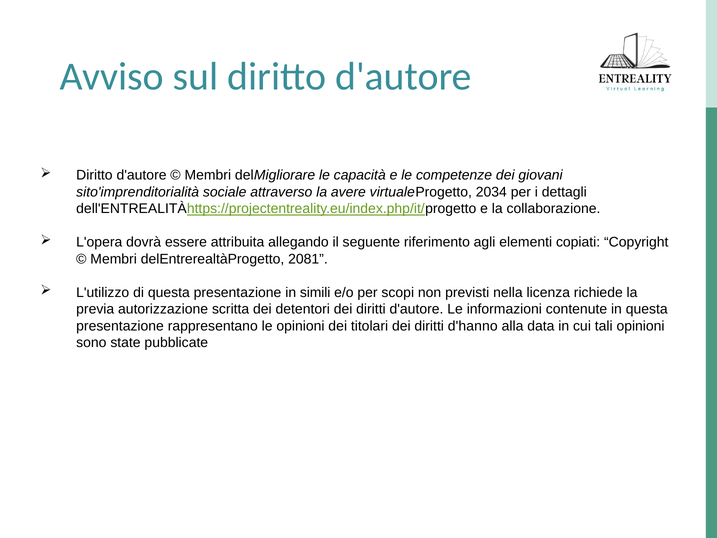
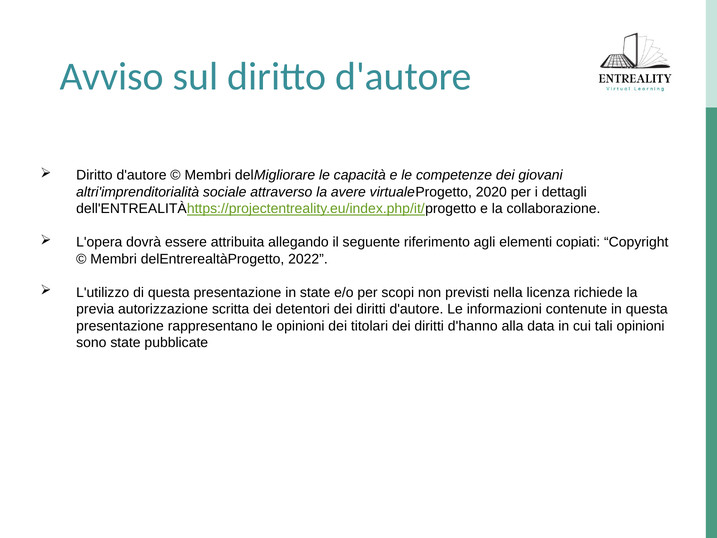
sito'imprenditorialità: sito'imprenditorialità -> altri'imprenditorialità (138, 192)
2034: 2034 -> 2020 (491, 192)
2081: 2081 -> 2022 (308, 259)
in simili: simili -> state (315, 292)
